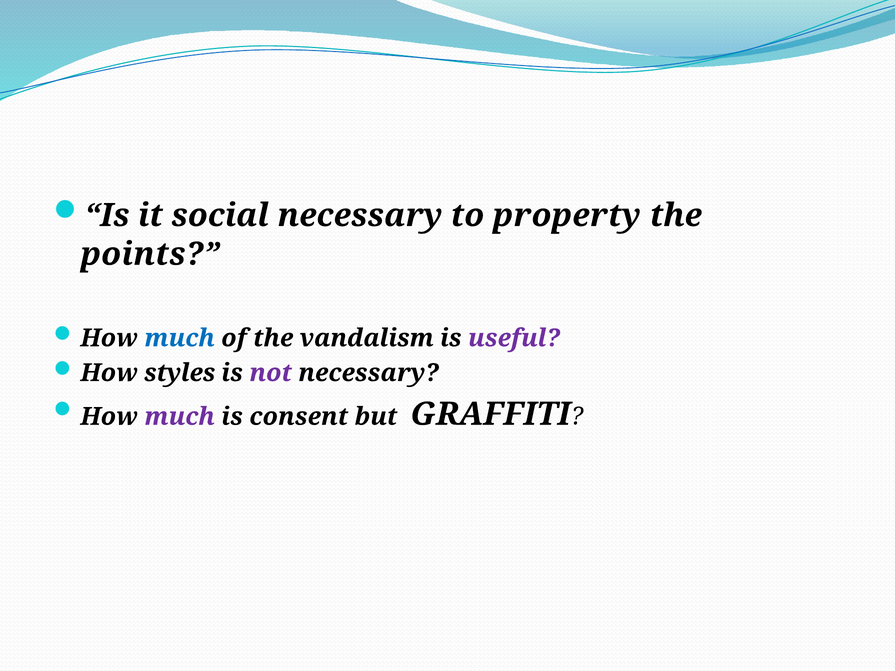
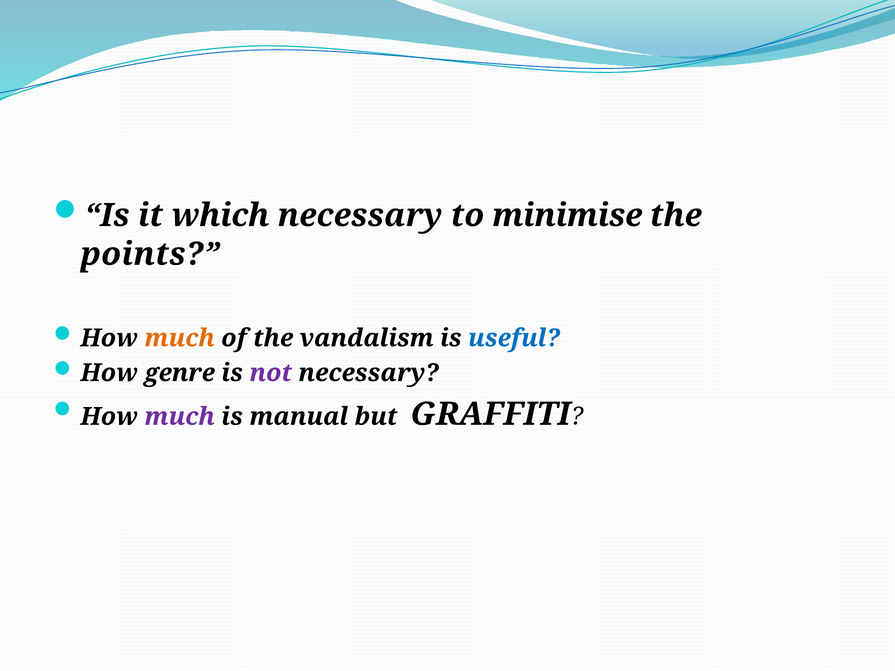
social: social -> which (220, 215)
property: property -> minimise (567, 215)
much colour: blue -> orange (180, 338)
useful colour: purple -> blue (514, 338)
styles: styles -> genre (180, 373)
consent: consent -> manual (299, 417)
